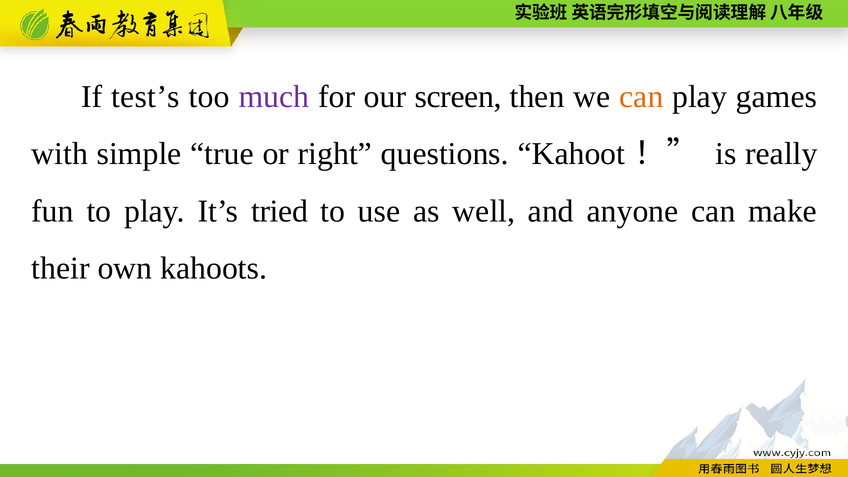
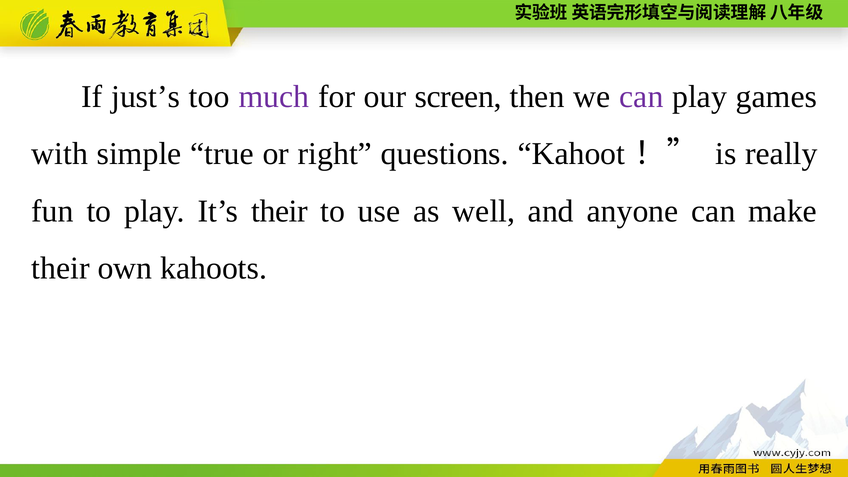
test’s: test’s -> just’s (146, 97)
can colour: orange -> purple (641, 97)
It’s tried: tried -> their (279, 211)
